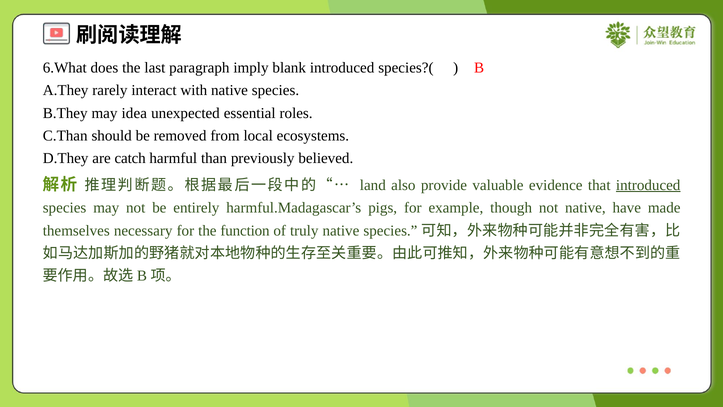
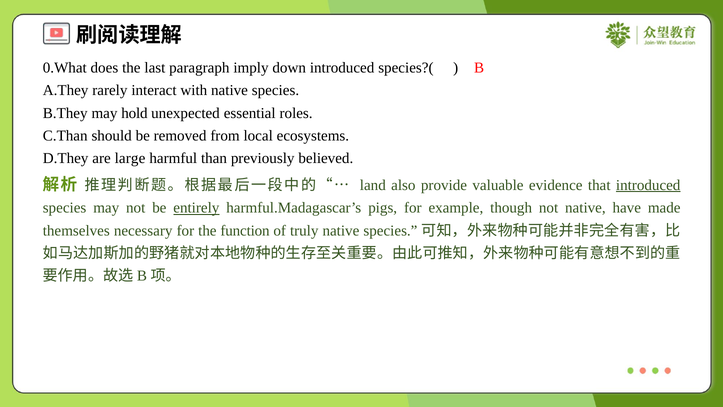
6.What: 6.What -> 0.What (65, 68)
blank: blank -> down (289, 68)
idea: idea -> hold (134, 113)
catch: catch -> large (130, 158)
entirely underline: none -> present (196, 208)
